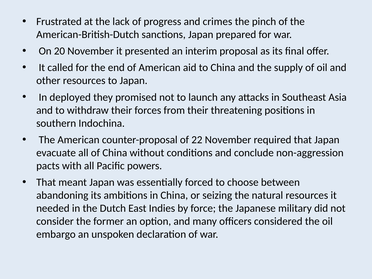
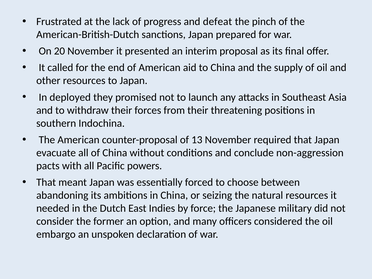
crimes: crimes -> defeat (217, 22)
22: 22 -> 13 (197, 140)
